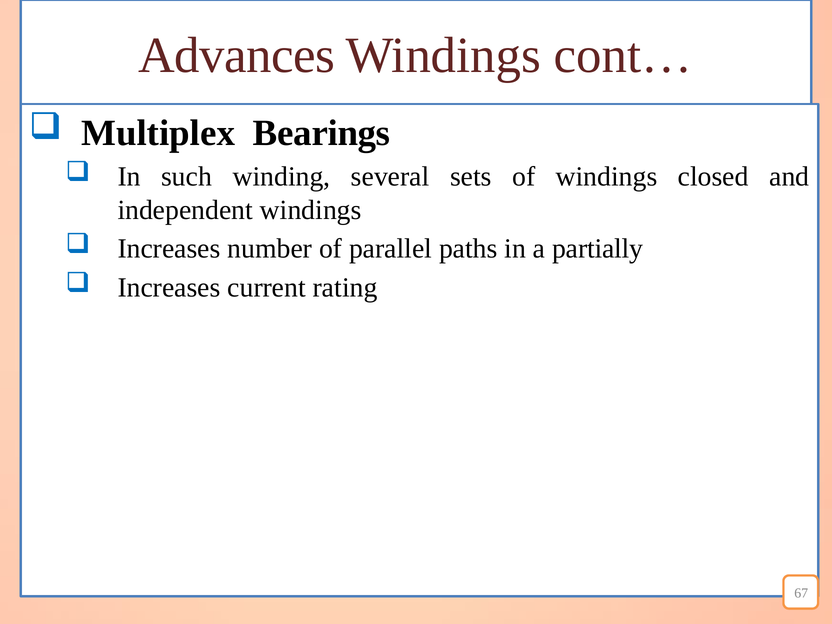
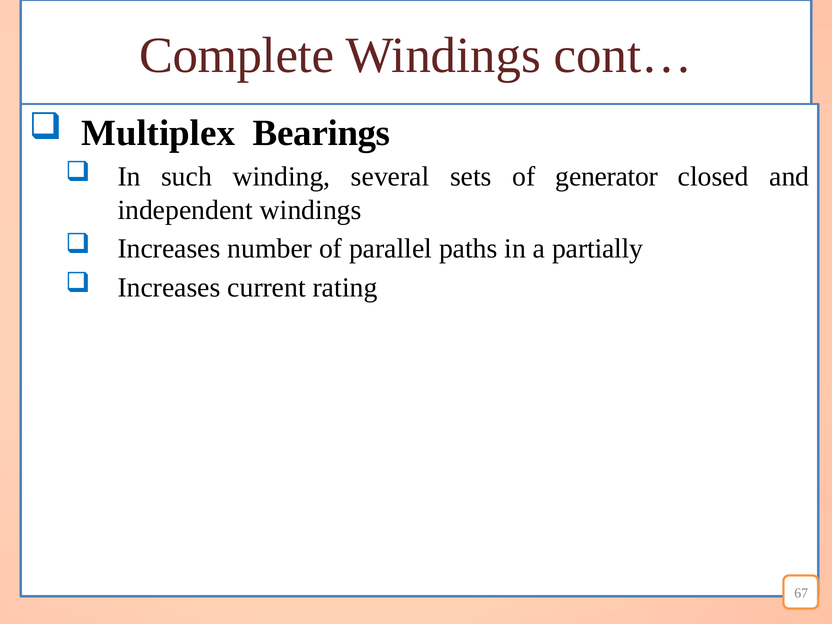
Advances: Advances -> Complete (237, 56)
of windings: windings -> generator (607, 177)
